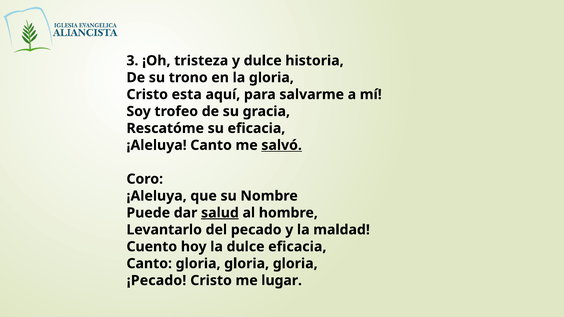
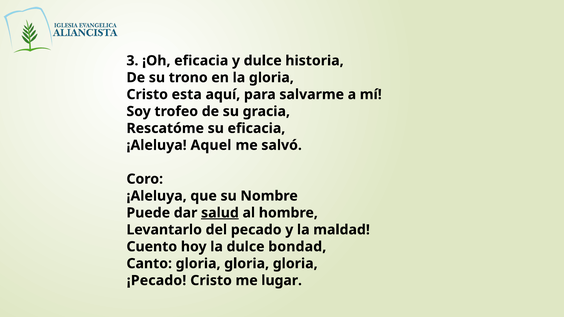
¡Oh tristeza: tristeza -> eficacia (201, 61)
¡Aleluya Canto: Canto -> Aquel (211, 145)
salvó underline: present -> none (282, 145)
dulce eficacia: eficacia -> bondad (297, 247)
